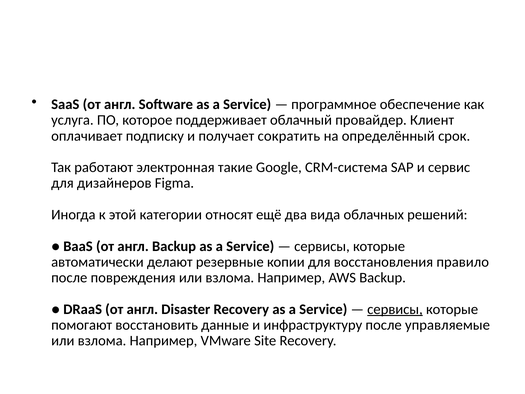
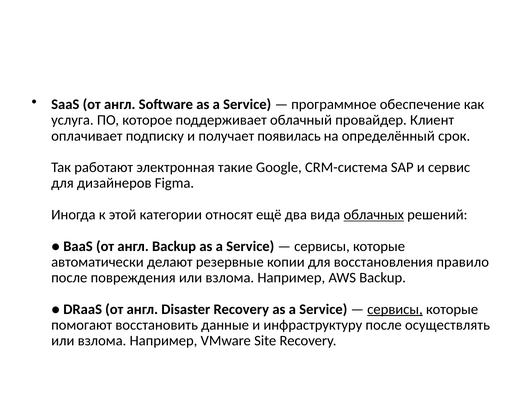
сократить: сократить -> появилась (289, 136)
облачных underline: none -> present (374, 215)
управляемые: управляемые -> осуществлять (447, 325)
